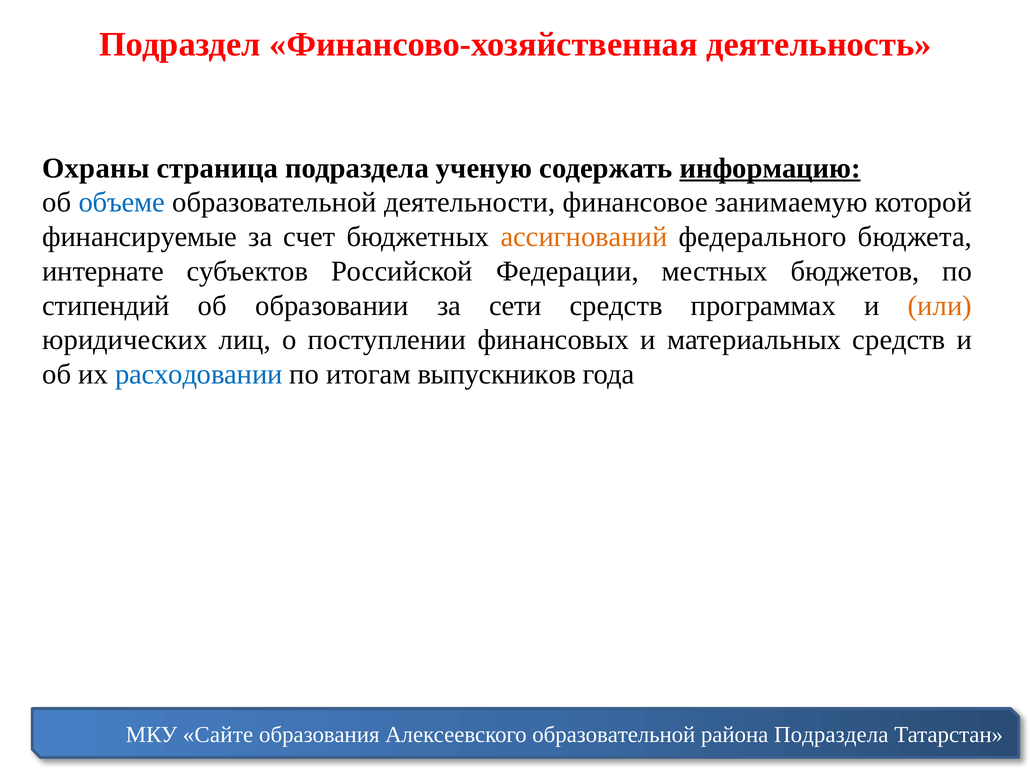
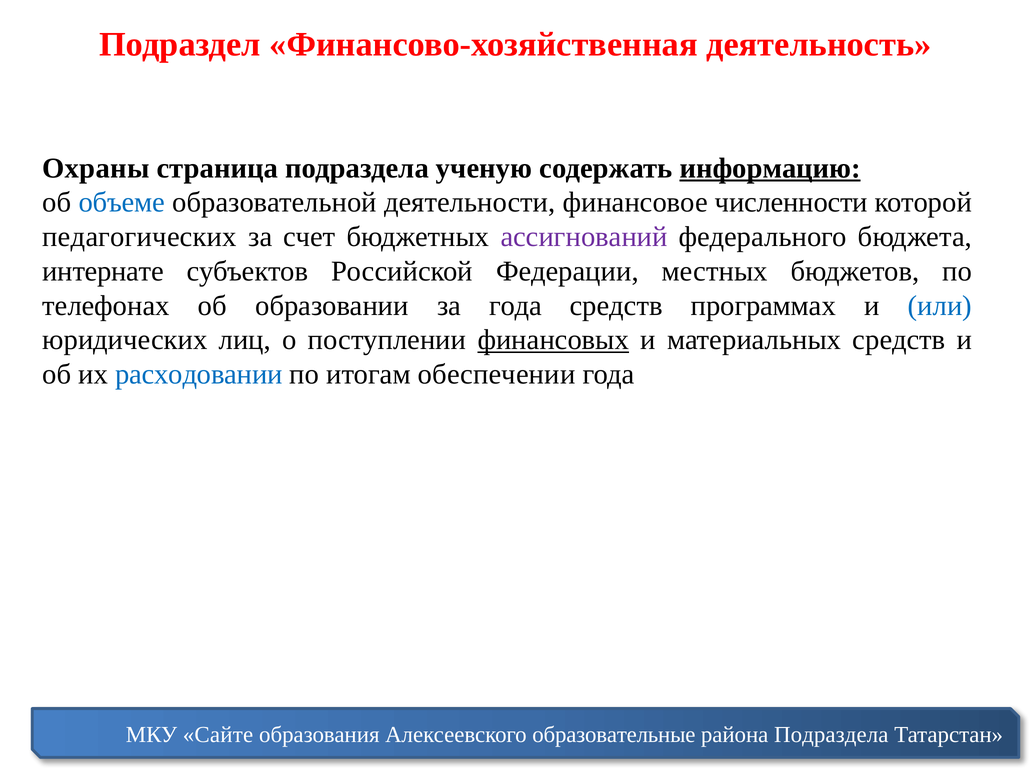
занимаемую: занимаемую -> численности (791, 203)
финансируемые: финансируемые -> педагогических (140, 237)
ассигнований colour: orange -> purple (584, 237)
стипендий: стипендий -> телефонах (106, 306)
за сети: сети -> года (516, 306)
или colour: orange -> blue (940, 306)
финансовых underline: none -> present (553, 340)
выпускников: выпускников -> обеспечении (497, 374)
Алексеевского образовательной: образовательной -> образовательные (614, 735)
